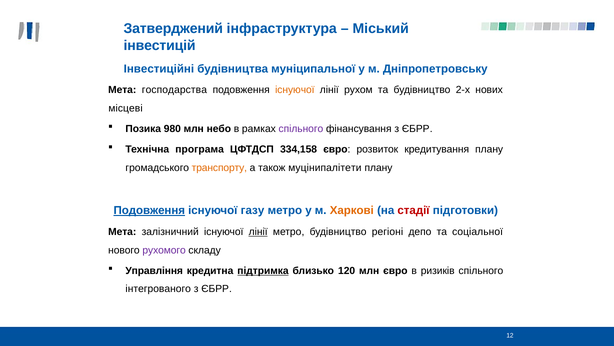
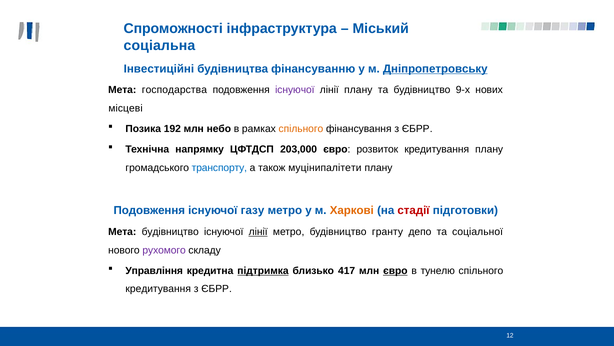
Затверджений: Затверджений -> Спроможності (173, 28)
інвестицій: інвестицій -> соціальна (159, 45)
муніципальної: муніципальної -> фінансуванню (313, 69)
Дніпропетровську underline: none -> present (435, 69)
існуючої colour: orange -> purple (295, 90)
лінії рухом: рухом -> плану (358, 90)
2-х: 2-х -> 9-х (463, 90)
980: 980 -> 192 (172, 129)
спільного colour: purple -> orange (301, 129)
програма: програма -> напрямку (200, 149)
334,158: 334,158 -> 203,000 (299, 149)
транспорту colour: orange -> blue (219, 167)
Подовження underline: present -> none (149, 210)
Мета залізничний: залізничний -> будівництво (170, 231)
регіоні: регіоні -> гранту (387, 231)
120: 120 -> 417 (347, 270)
євро underline: none -> present (395, 270)
ризиків: ризиків -> тунелю (438, 270)
інтегрованого: інтегрованого -> кредитування (158, 289)
